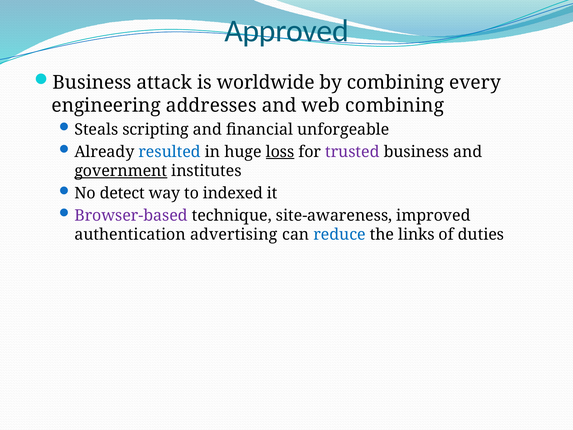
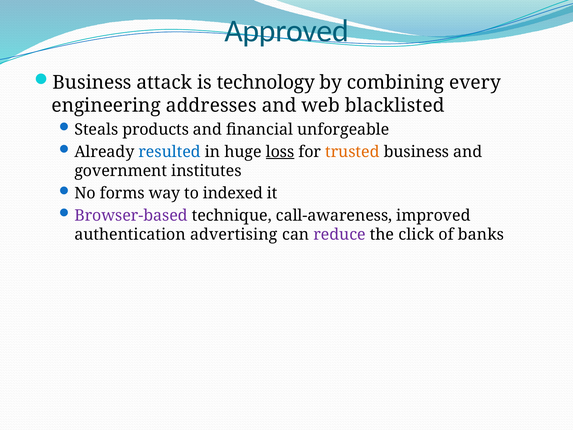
worldwide: worldwide -> technology (266, 82)
web combining: combining -> blacklisted (395, 105)
scripting: scripting -> products (156, 129)
trusted colour: purple -> orange (352, 152)
government underline: present -> none (121, 171)
detect: detect -> forms (122, 193)
site-awareness: site-awareness -> call-awareness (334, 215)
reduce colour: blue -> purple (340, 235)
links: links -> click (416, 235)
duties: duties -> banks (481, 235)
